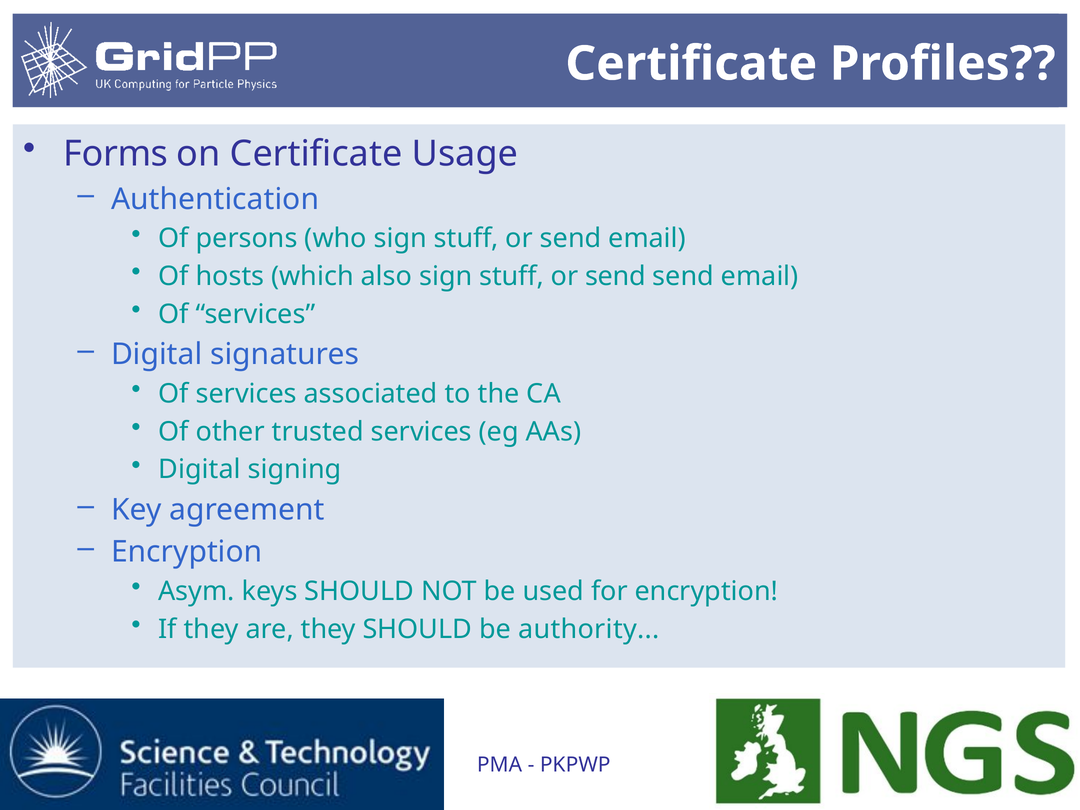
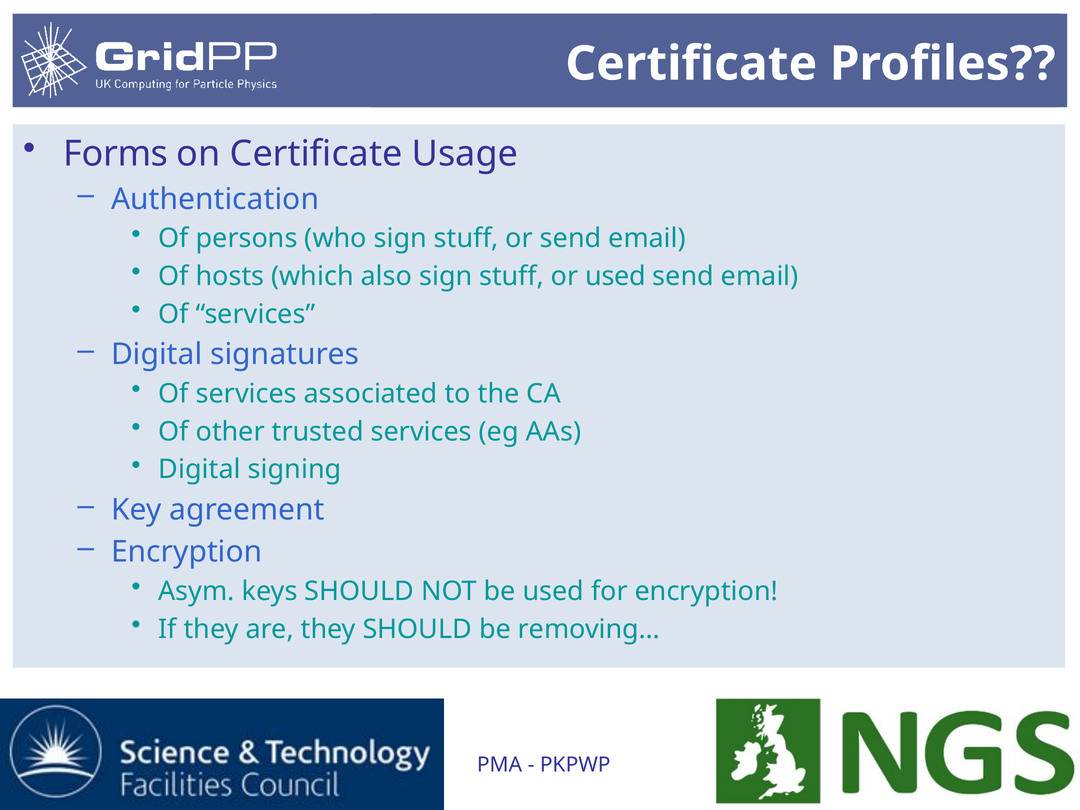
send: send -> used (615, 276)
authority: authority -> removing (589, 629)
